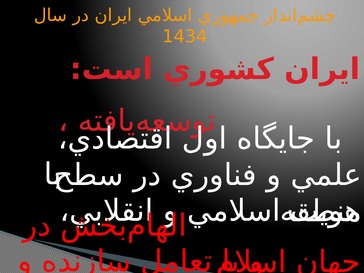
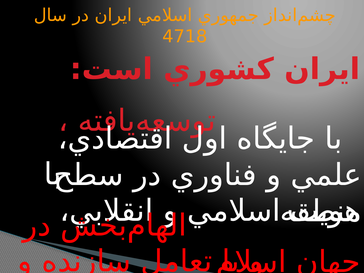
1434: 1434 -> 4718 (185, 37)
